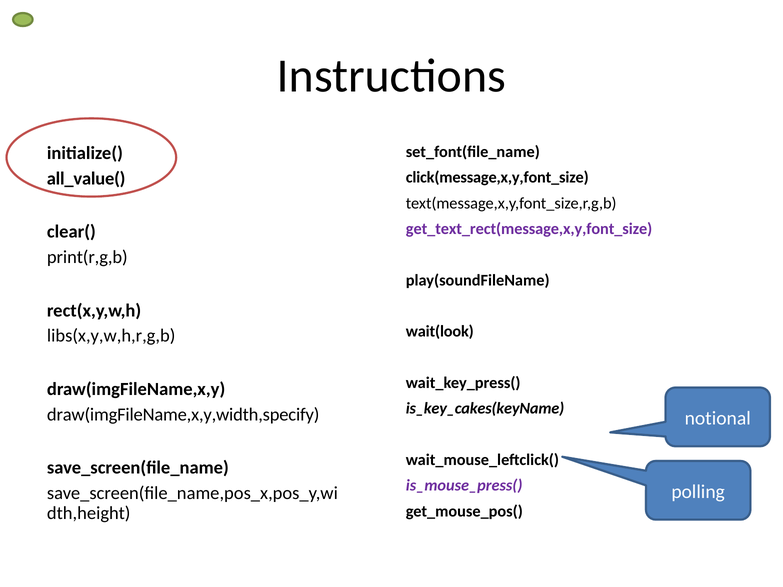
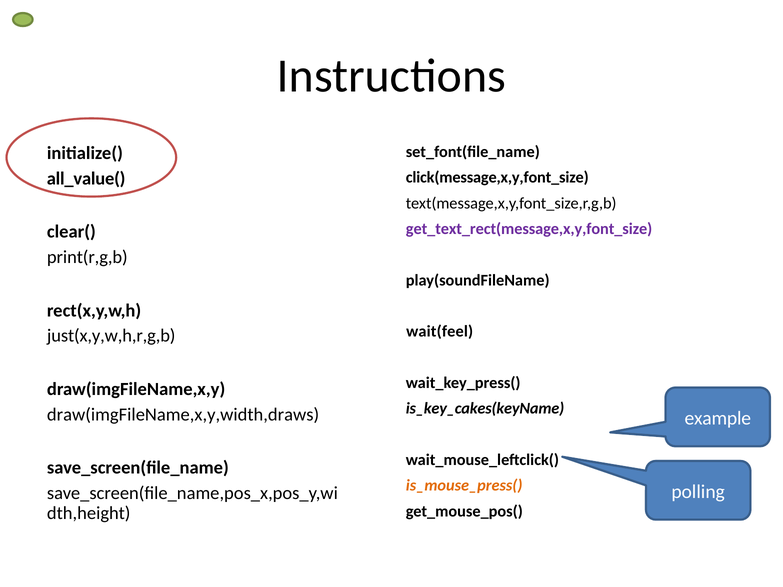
wait(look: wait(look -> wait(feel (440, 332)
libs(x,y,w,h,r,g,b: libs(x,y,w,h,r,g,b -> just(x,y,w,h,r,g,b (111, 336)
draw(imgFileName,x,y,width,specify: draw(imgFileName,x,y,width,specify -> draw(imgFileName,x,y,width,draws (183, 415)
notional: notional -> example (718, 418)
is_mouse_press( colour: purple -> orange (464, 486)
